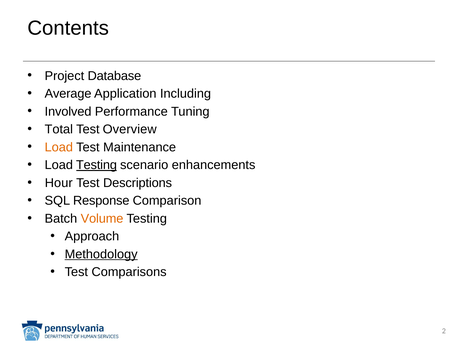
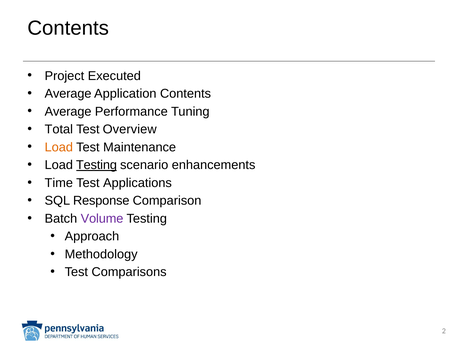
Database: Database -> Executed (114, 76)
Application Including: Including -> Contents (186, 94)
Involved: Involved -> Average (68, 111)
Hour: Hour -> Time (59, 183)
Descriptions: Descriptions -> Applications (138, 183)
Volume colour: orange -> purple (102, 218)
Methodology underline: present -> none (101, 254)
